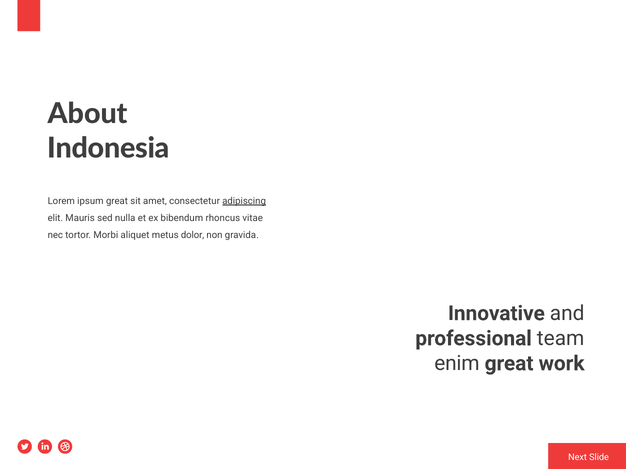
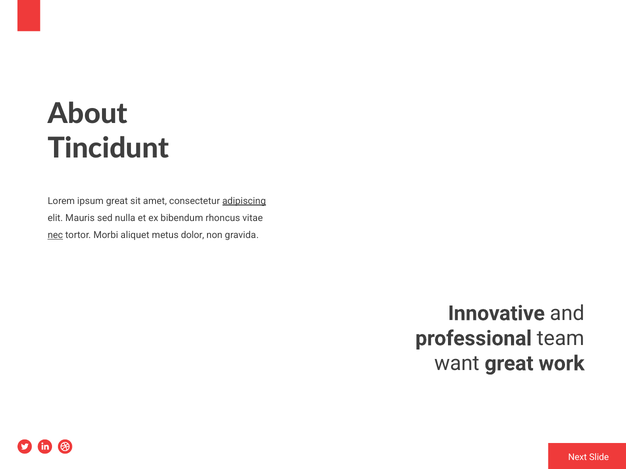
Indonesia: Indonesia -> Tincidunt (108, 149)
nec underline: none -> present (55, 236)
enim: enim -> want (457, 364)
